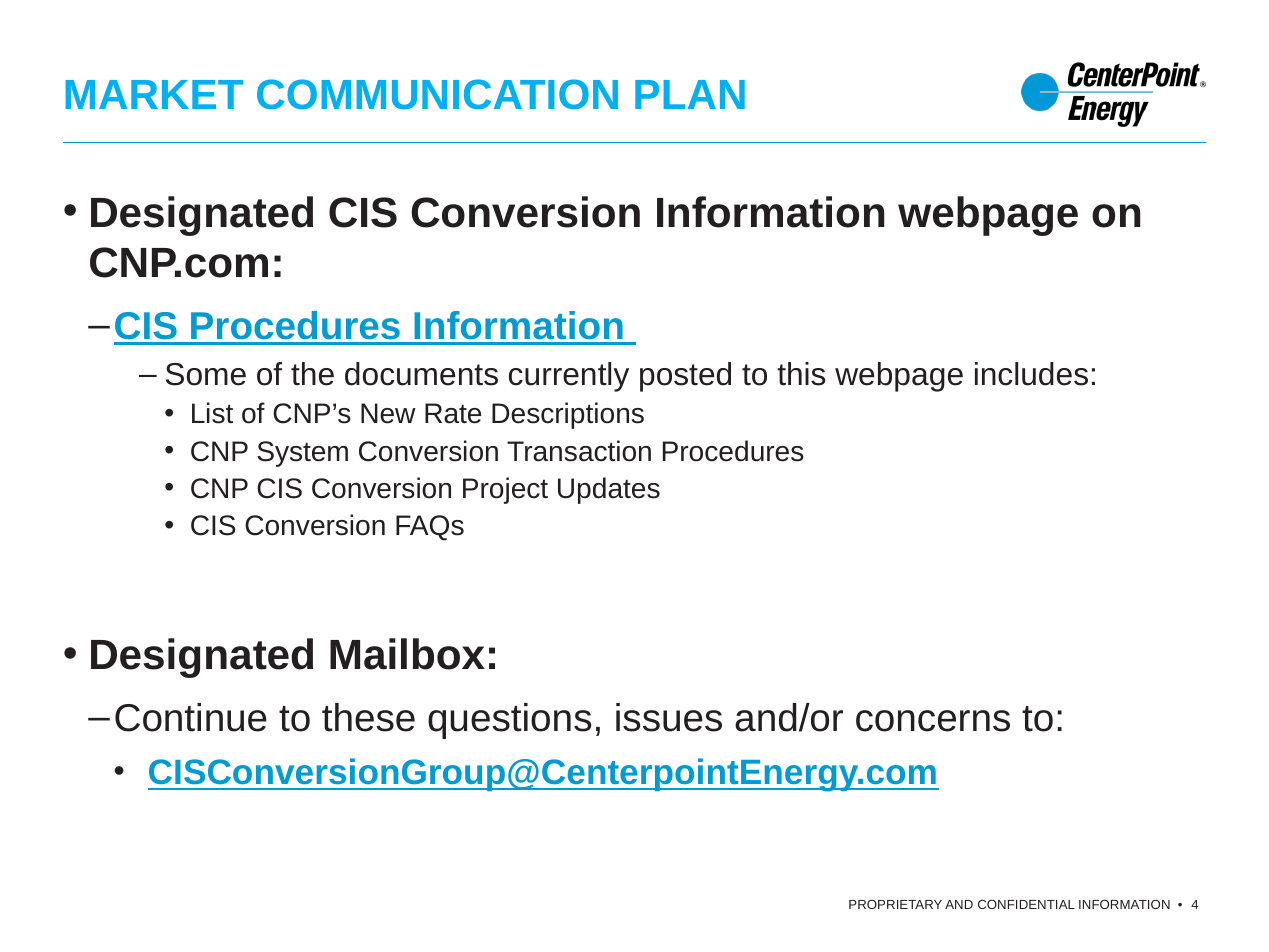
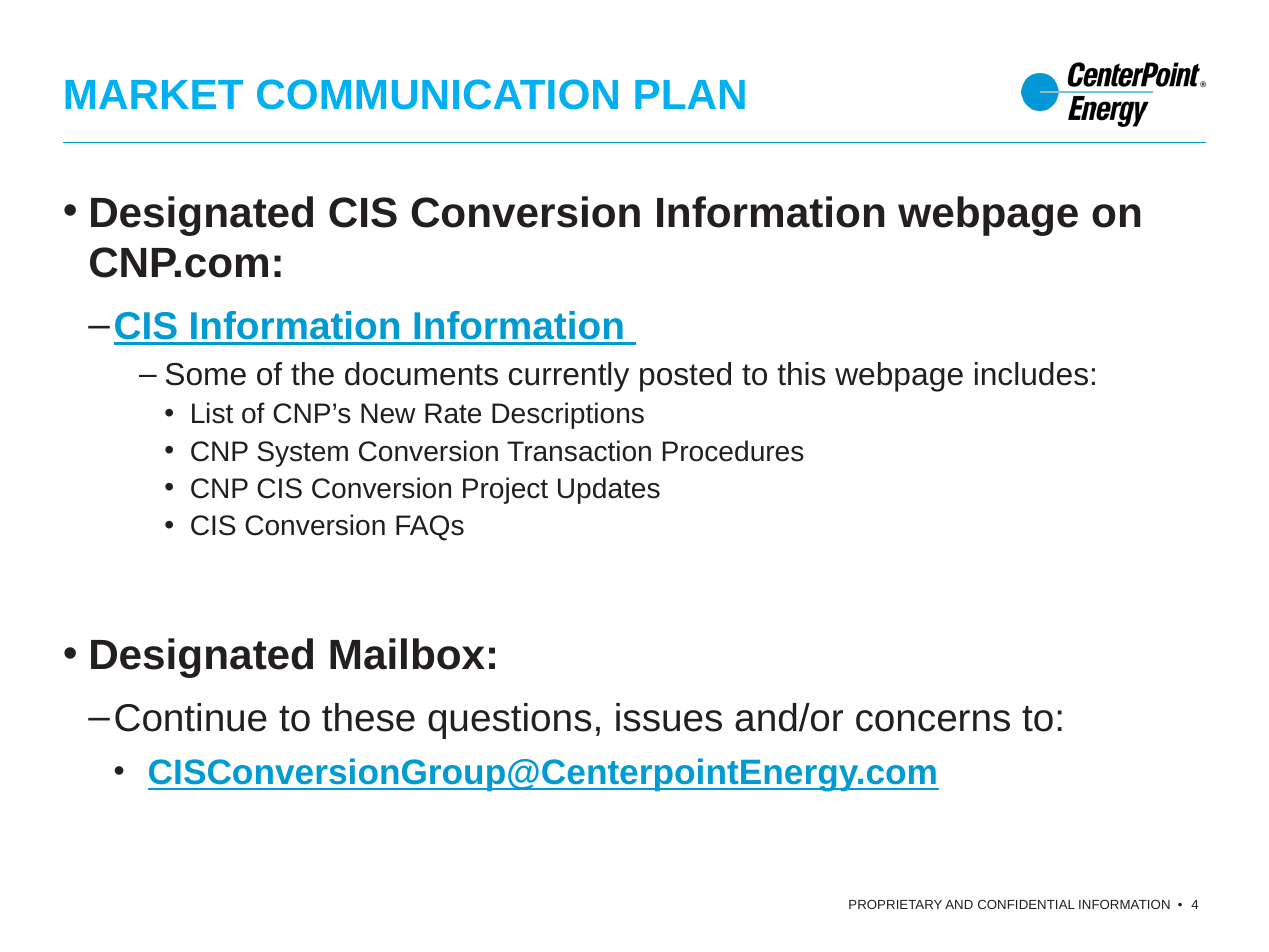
CIS Procedures: Procedures -> Information (295, 326)
